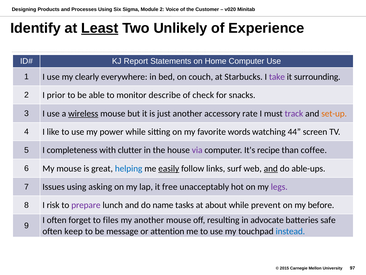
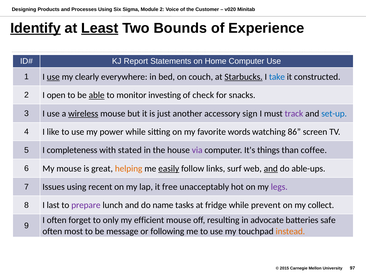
Identify underline: none -> present (36, 28)
Unlikely: Unlikely -> Bounds (180, 28)
use underline: none -> present (53, 77)
Starbucks underline: none -> present (244, 77)
take colour: purple -> blue (277, 77)
surrounding: surrounding -> constructed (317, 77)
prior: prior -> open (56, 95)
able underline: none -> present (97, 95)
describe: describe -> investing (165, 95)
rate: rate -> sign (250, 113)
set-up colour: orange -> blue (334, 113)
44: 44 -> 86 (294, 132)
clutter: clutter -> stated (130, 150)
recipe: recipe -> things (268, 150)
helping colour: blue -> orange (129, 168)
asking: asking -> recent (100, 187)
risk: risk -> last (53, 205)
about: about -> fridge (216, 205)
before: before -> collect (321, 205)
files: files -> only (111, 220)
my another: another -> efficient (149, 220)
keep: keep -> most (74, 231)
attention: attention -> following (167, 231)
instead colour: blue -> orange (290, 231)
